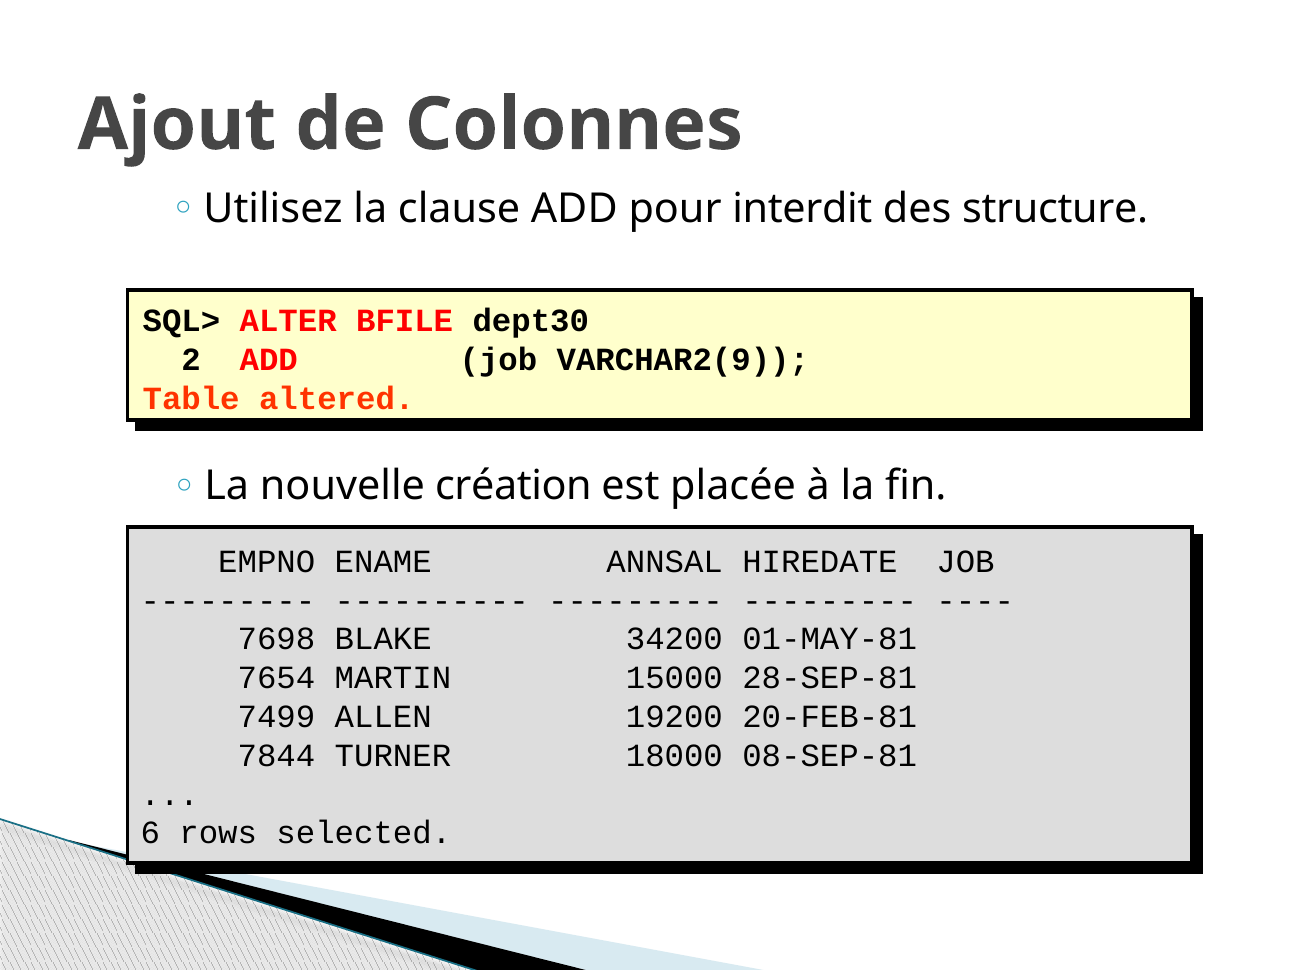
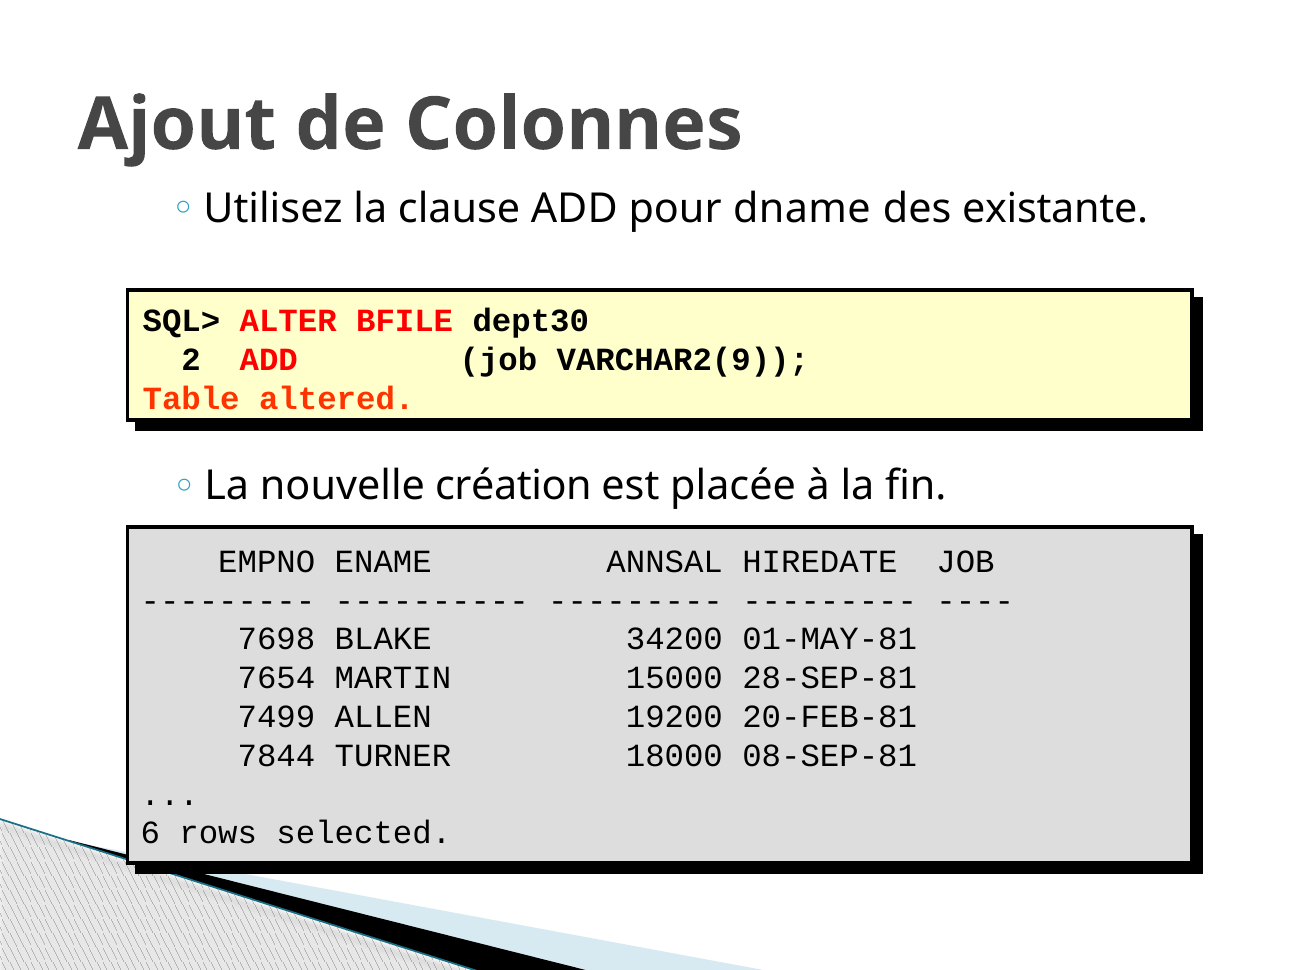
interdit: interdit -> dname (802, 209)
structure: structure -> existante (1055, 209)
